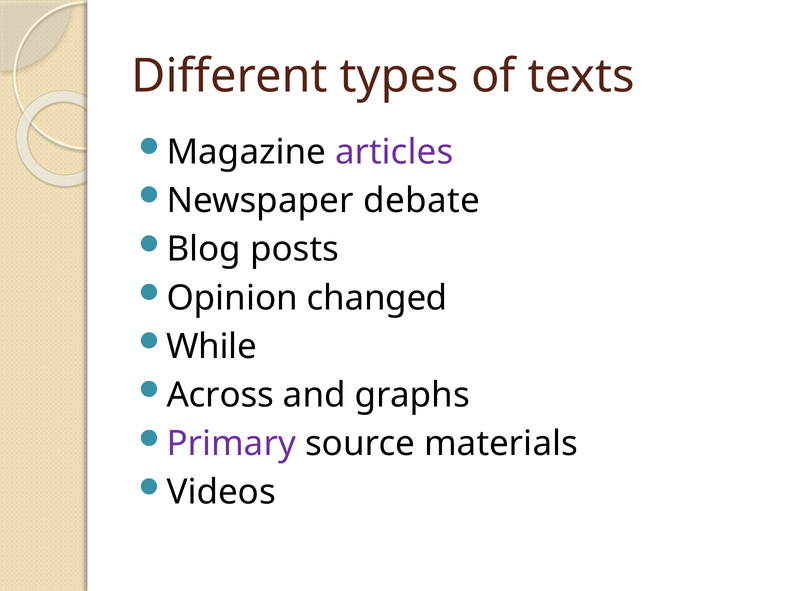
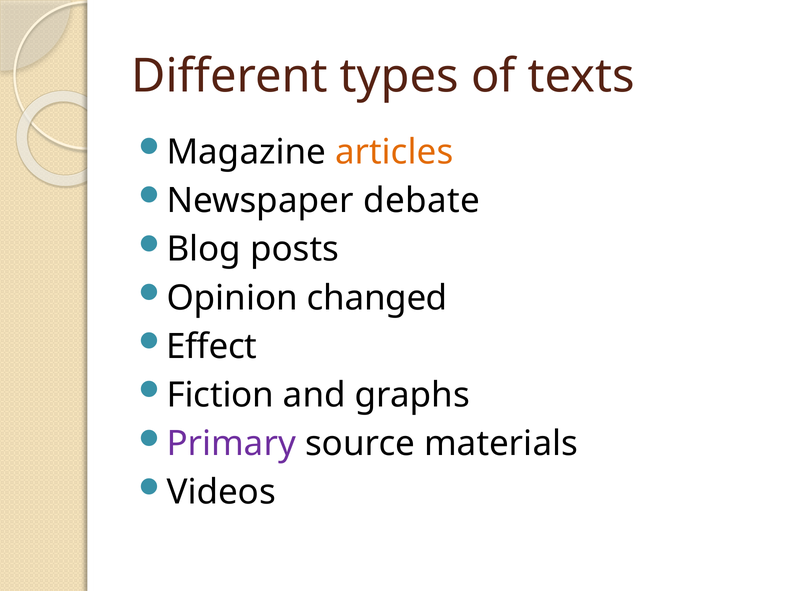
articles colour: purple -> orange (394, 152)
While: While -> Effect (212, 347)
Across: Across -> Fiction (220, 395)
